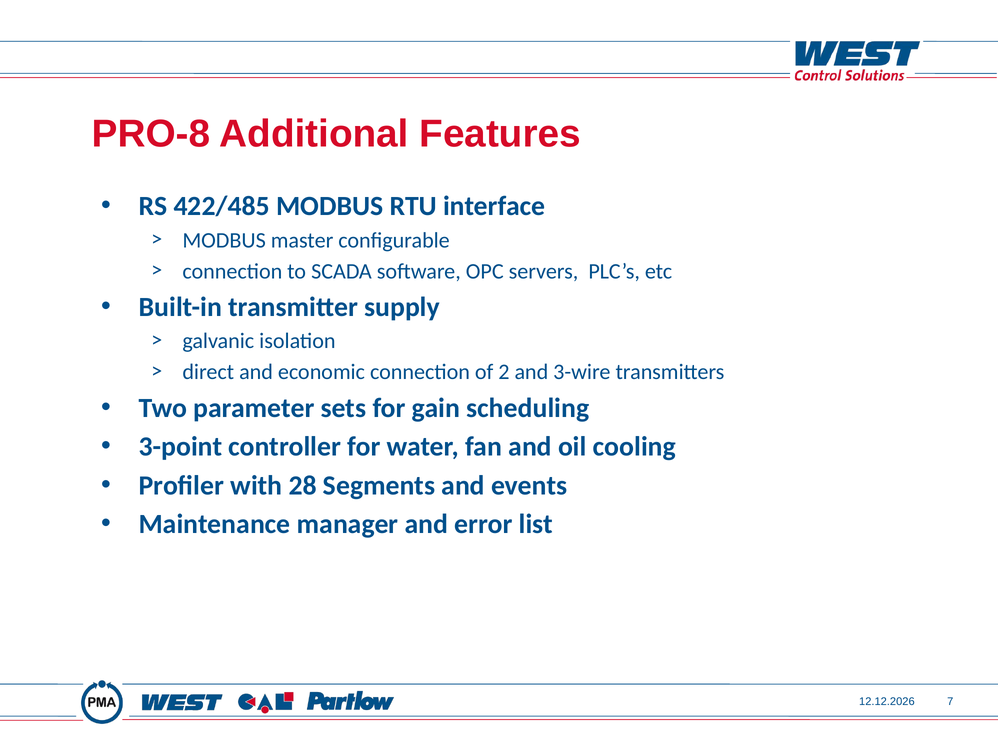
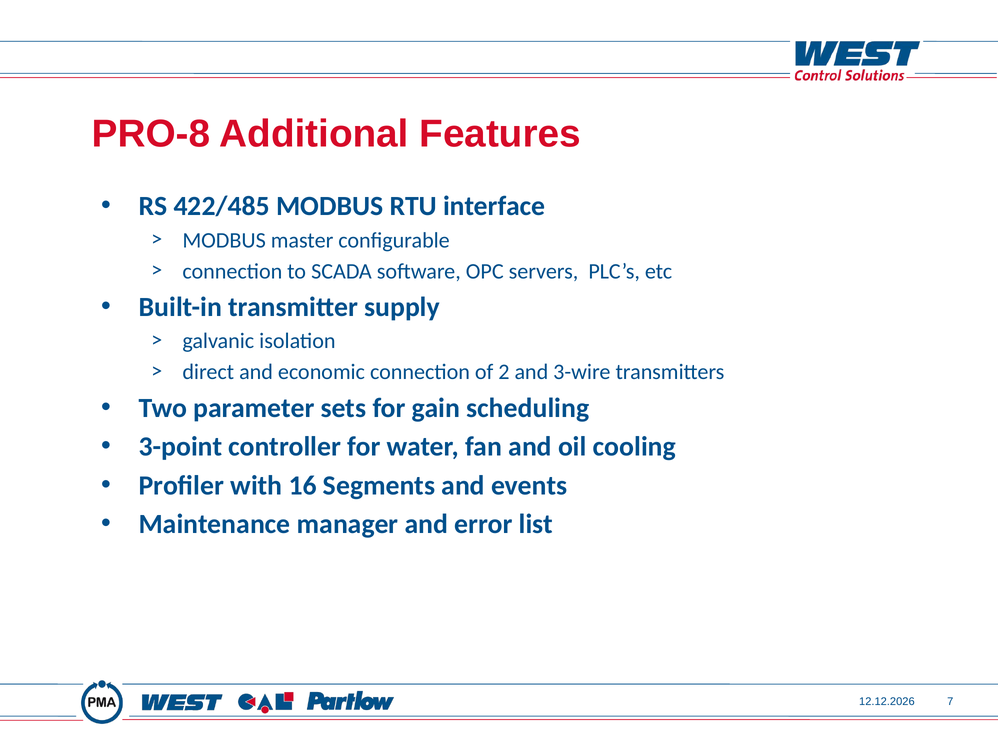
28: 28 -> 16 (303, 486)
